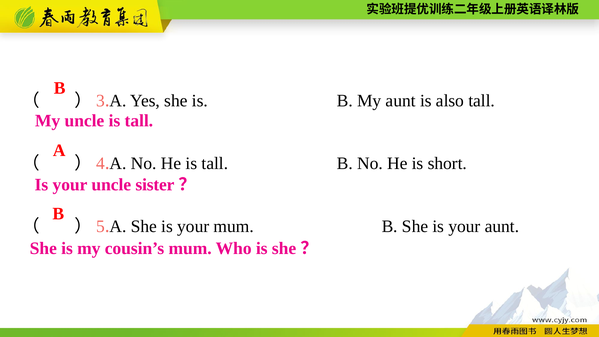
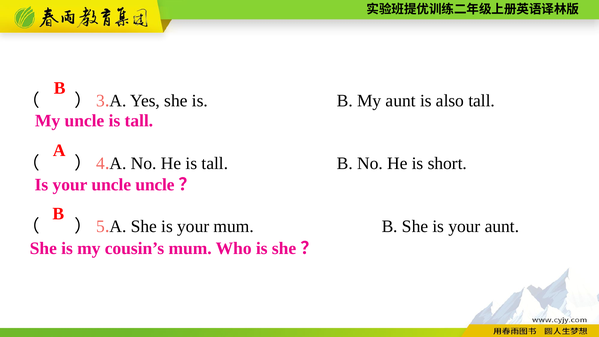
uncle sister: sister -> uncle (155, 185)
